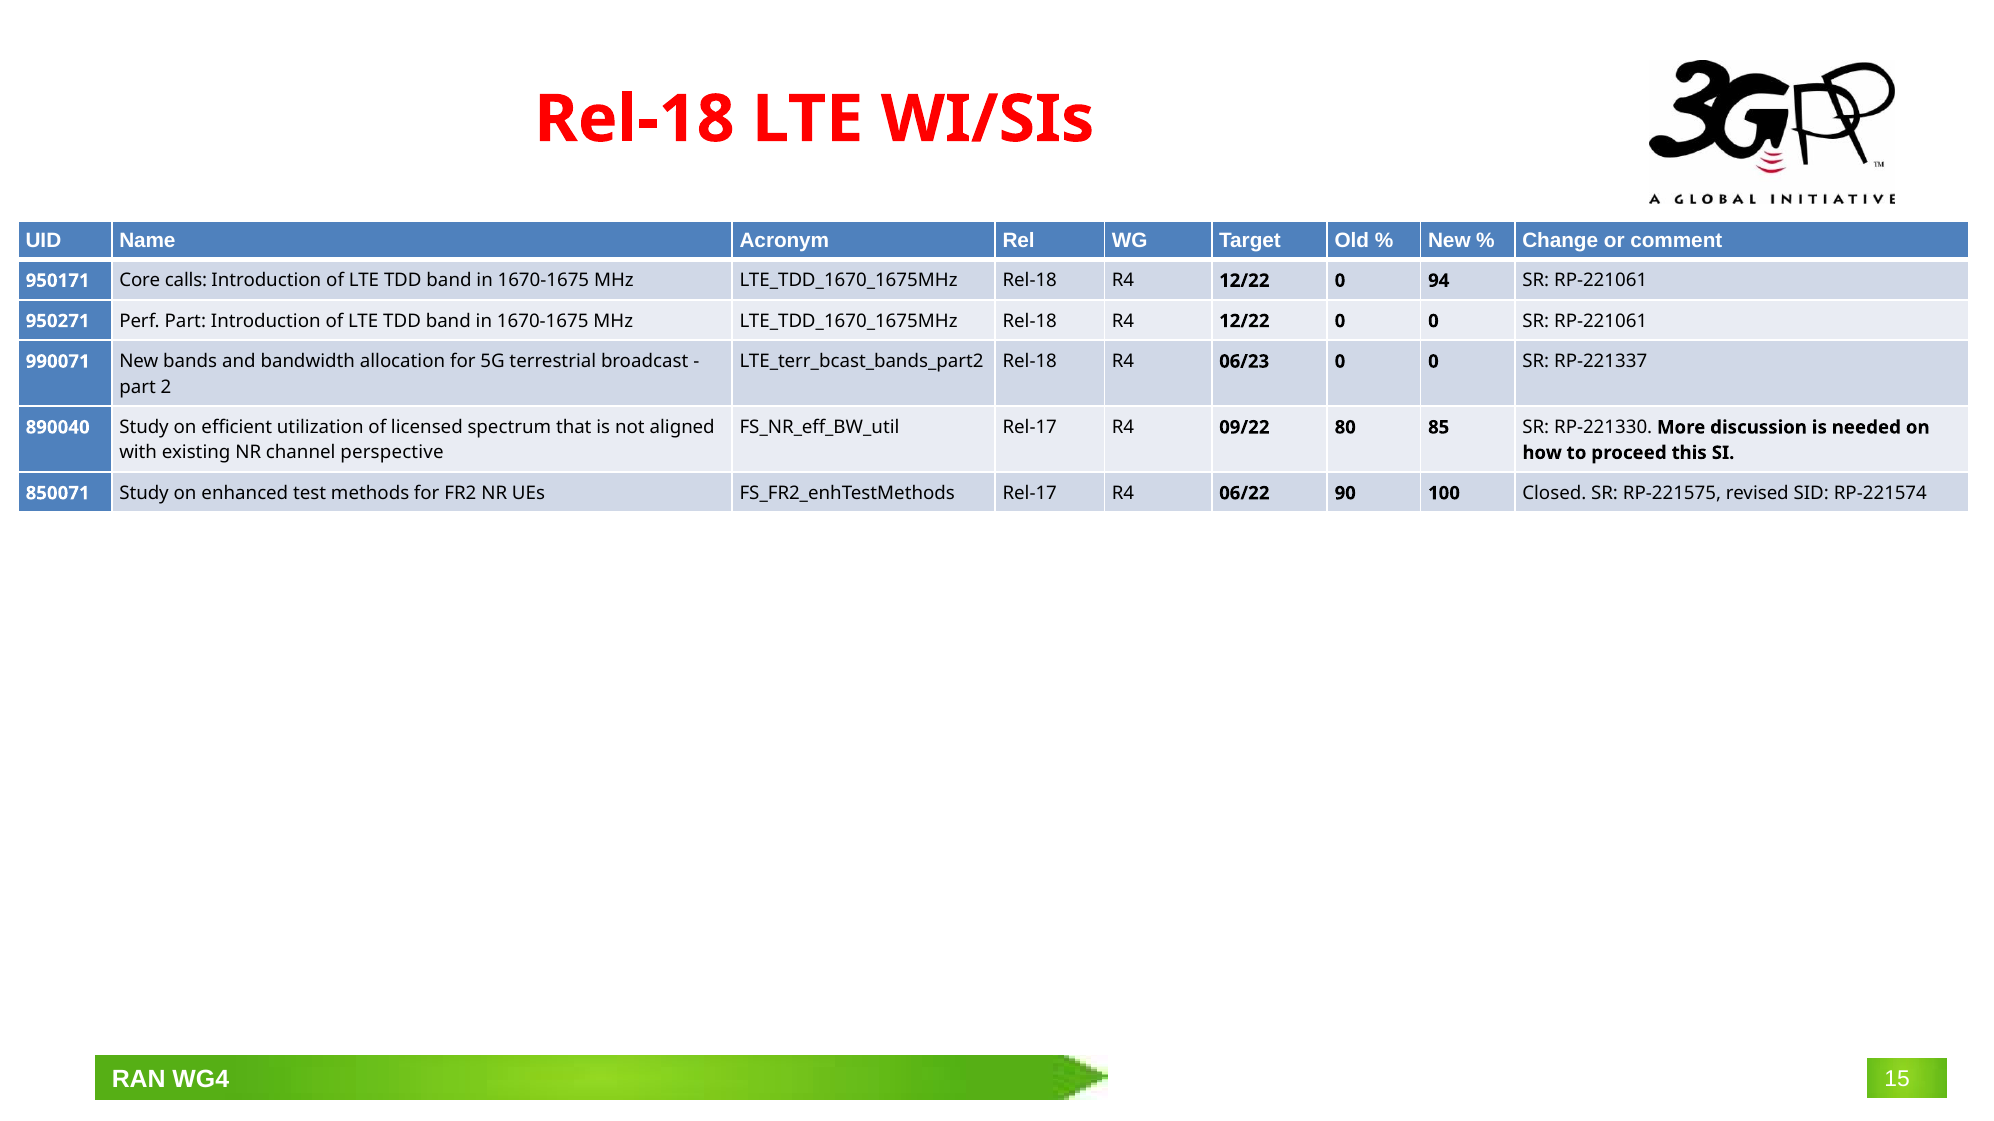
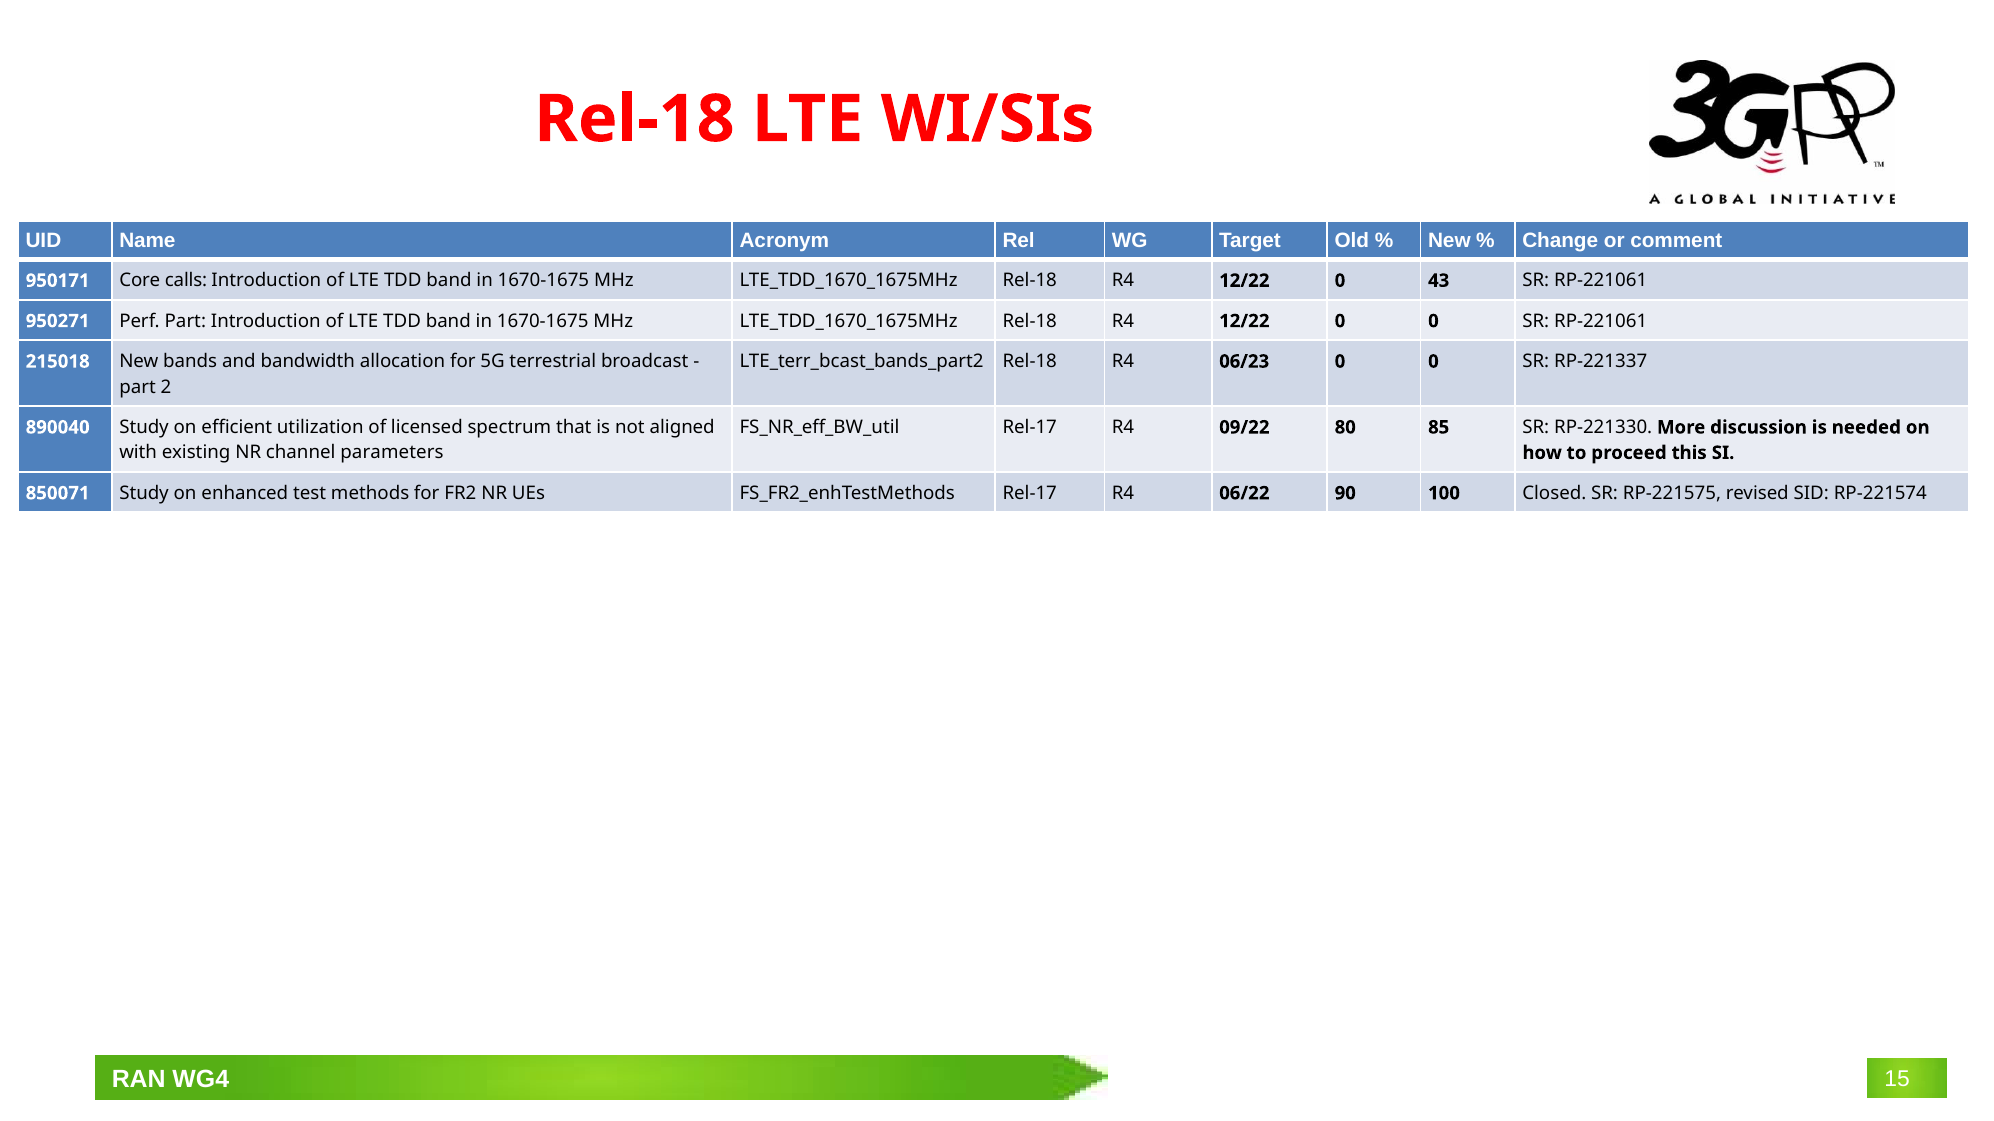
94: 94 -> 43 (1439, 281)
990071: 990071 -> 215018 (58, 362)
perspective: perspective -> parameters (392, 453)
